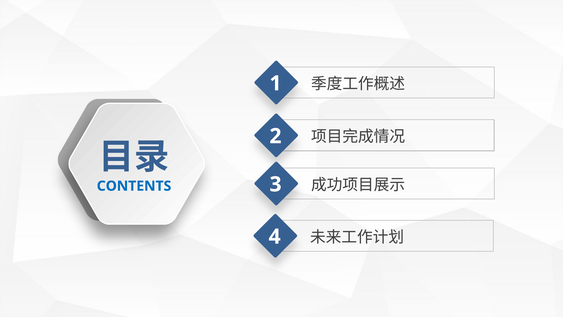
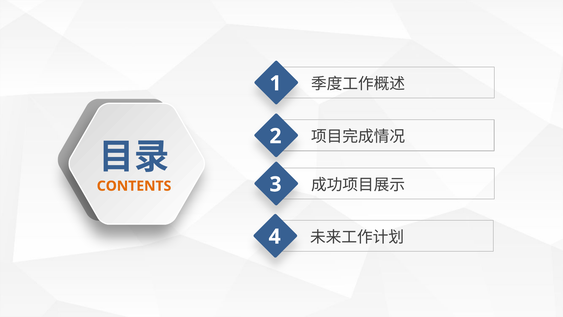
CONTENTS colour: blue -> orange (134, 186)
